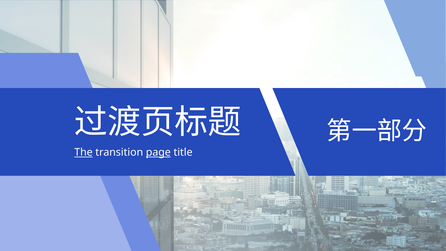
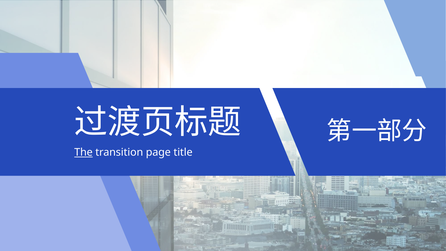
page underline: present -> none (158, 152)
